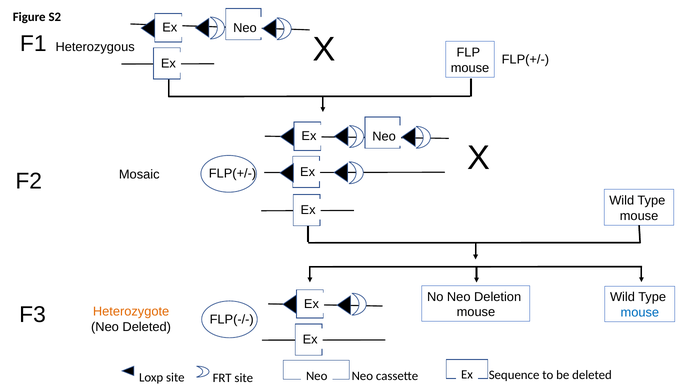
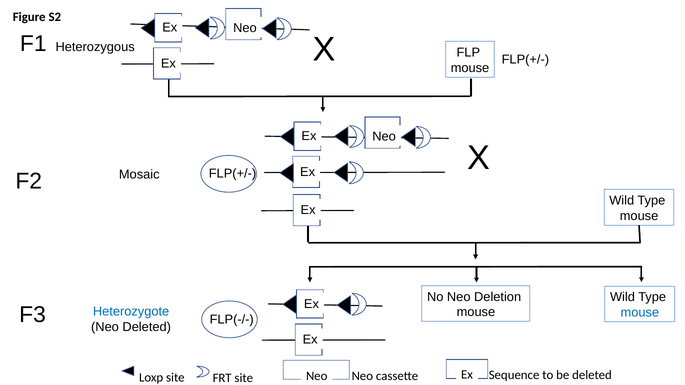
Heterozygote colour: orange -> blue (131, 312)
